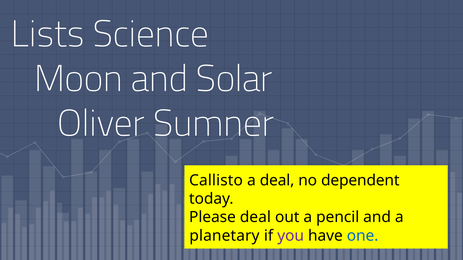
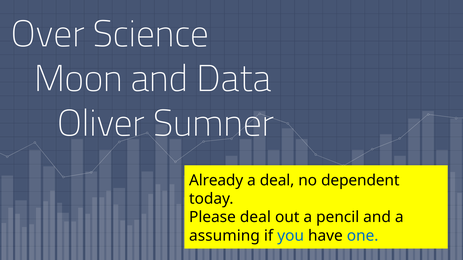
Lists: Lists -> Over (48, 34)
Solar: Solar -> Data (234, 79)
Callisto: Callisto -> Already (216, 181)
planetary: planetary -> assuming (224, 236)
you colour: purple -> blue (291, 236)
